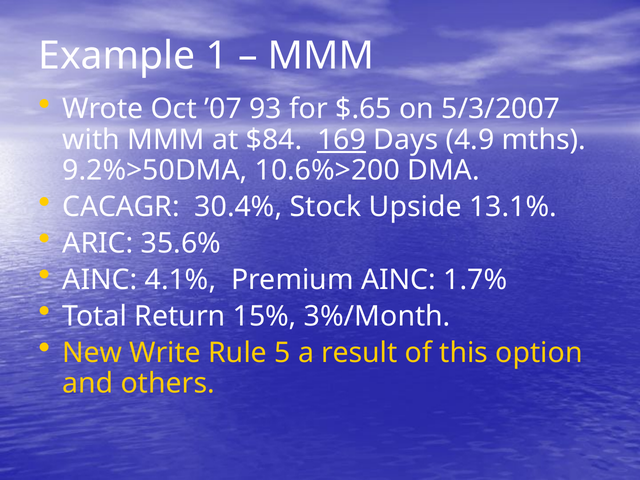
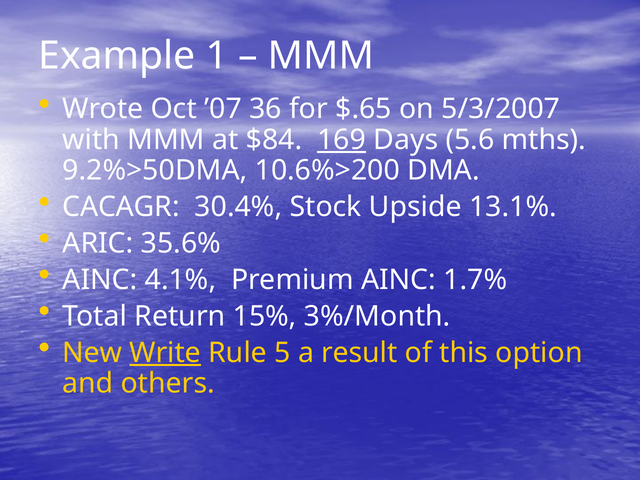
93: 93 -> 36 (265, 109)
4.9: 4.9 -> 5.6 (470, 140)
Write underline: none -> present (165, 353)
